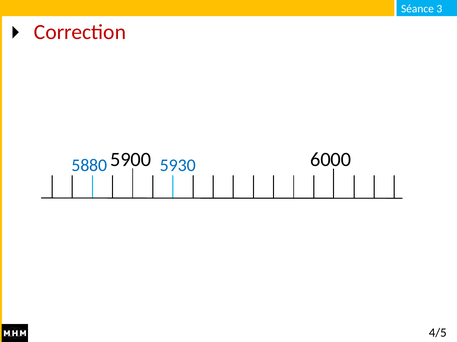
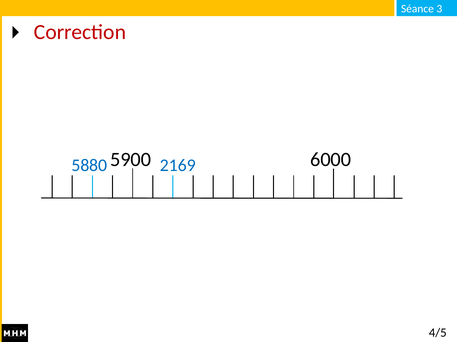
5930: 5930 -> 2169 (178, 166)
